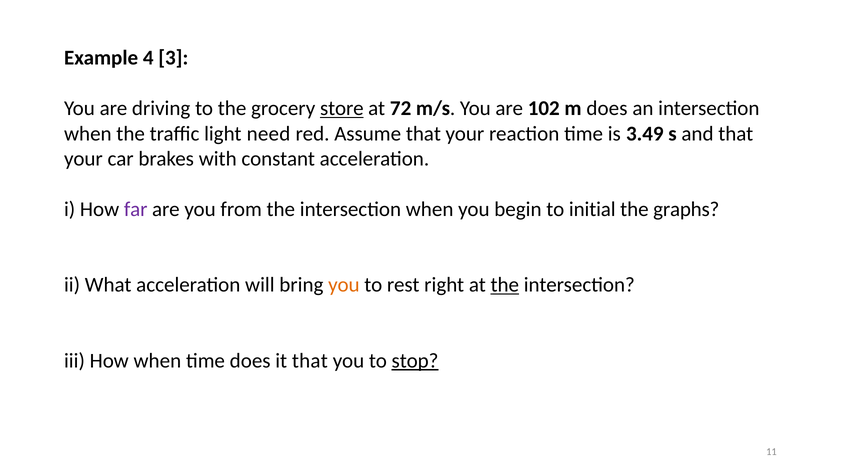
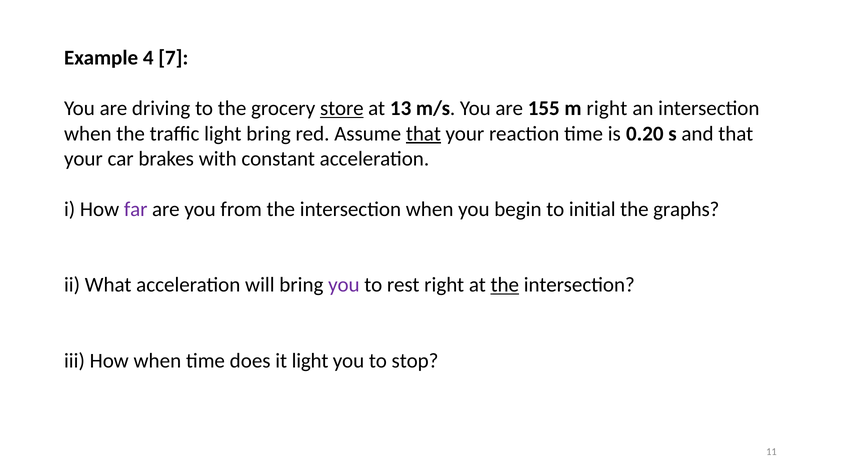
3: 3 -> 7 (173, 58)
72: 72 -> 13 (401, 108)
102: 102 -> 155 (544, 108)
m does: does -> right (607, 108)
light need: need -> bring (269, 134)
that underline: none -> present (423, 134)
3.49: 3.49 -> 0.20 (645, 134)
you colour: orange -> purple (344, 285)
it that: that -> light (310, 361)
stop underline: present -> none (415, 361)
